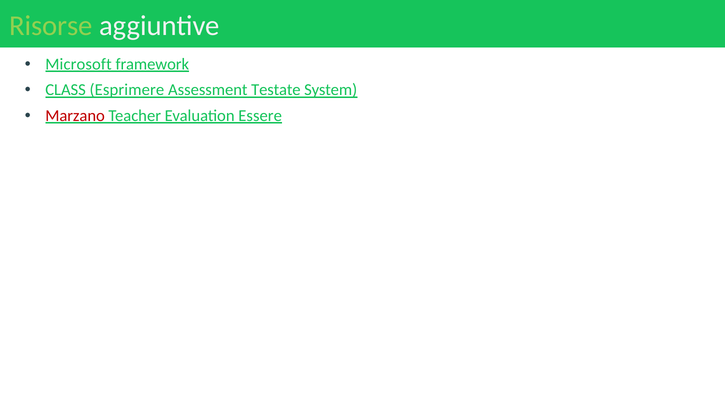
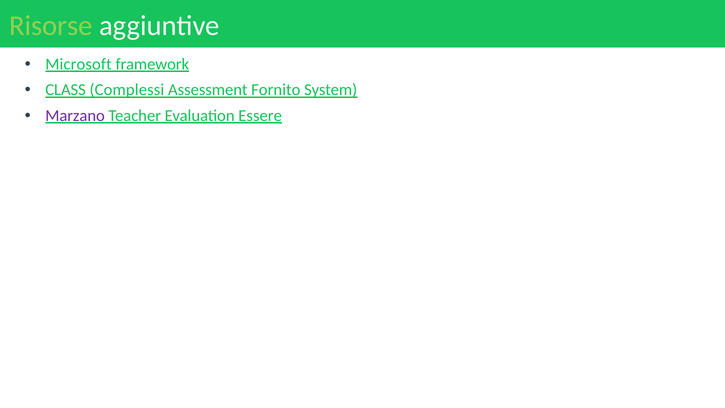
Esprimere: Esprimere -> Complessi (127, 90)
Testate: Testate -> Fornito (276, 90)
Marzano colour: red -> purple (75, 116)
